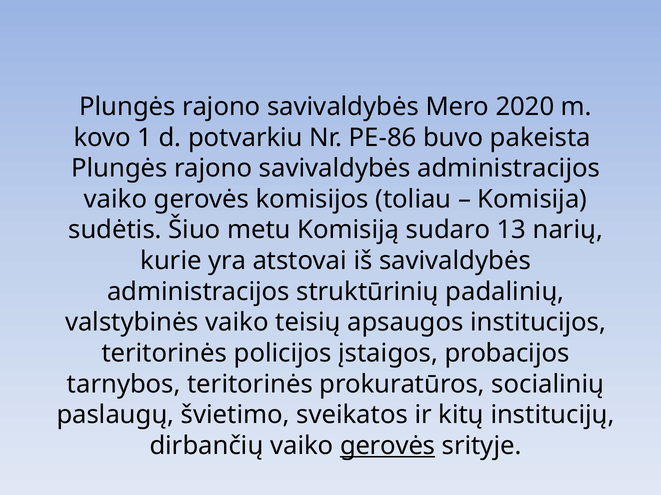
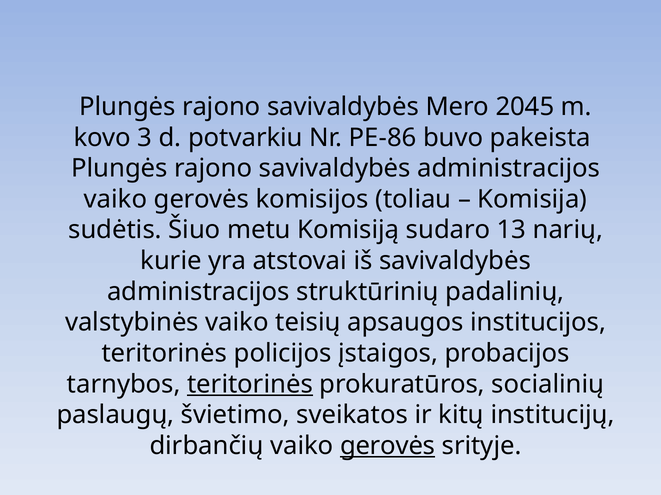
2020: 2020 -> 2045 (525, 107)
1: 1 -> 3 (145, 138)
teritorinės underline: none -> present (250, 385)
